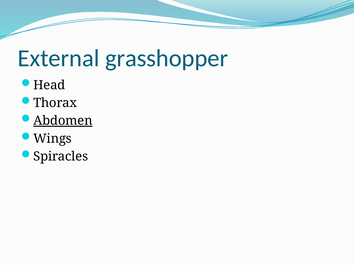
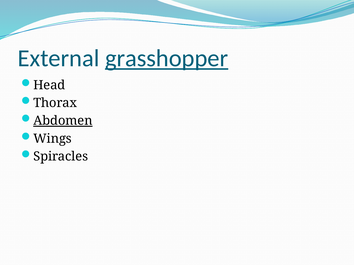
grasshopper underline: none -> present (167, 58)
